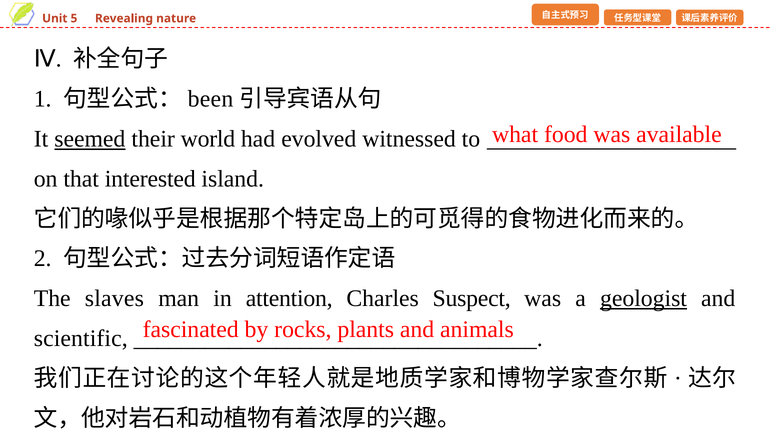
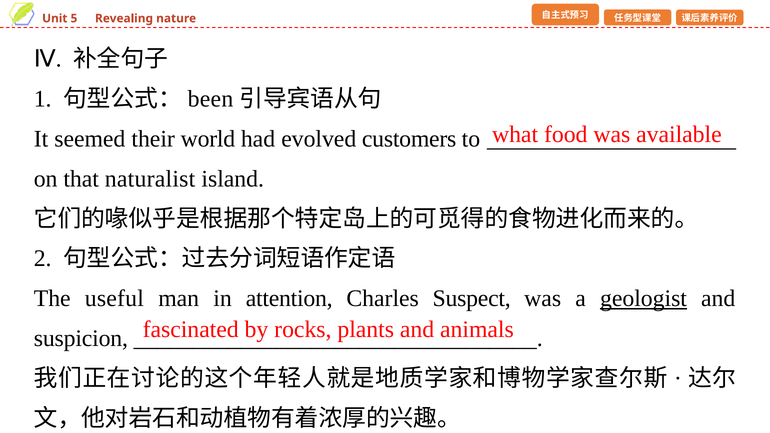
seemed underline: present -> none (90, 139)
witnessed: witnessed -> customers (409, 139)
interested: interested -> naturalist (150, 179)
slaves: slaves -> useful (114, 299)
scientific: scientific -> suspicion (81, 339)
